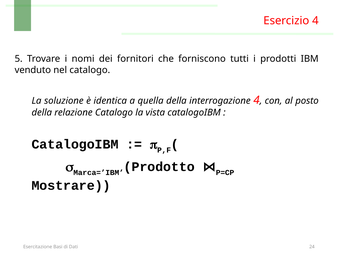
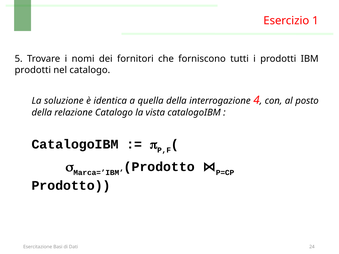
Esercizio 4: 4 -> 1 (315, 21)
venduto: venduto -> prodotti (33, 70)
Mostrare: Mostrare -> Prodotto (71, 186)
